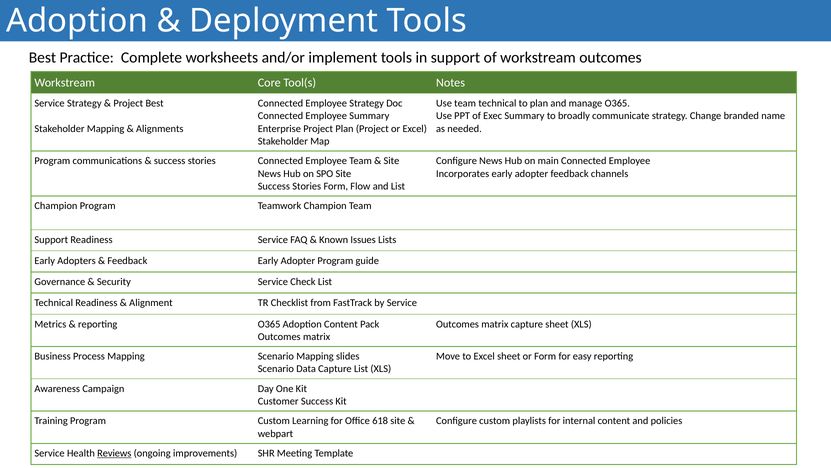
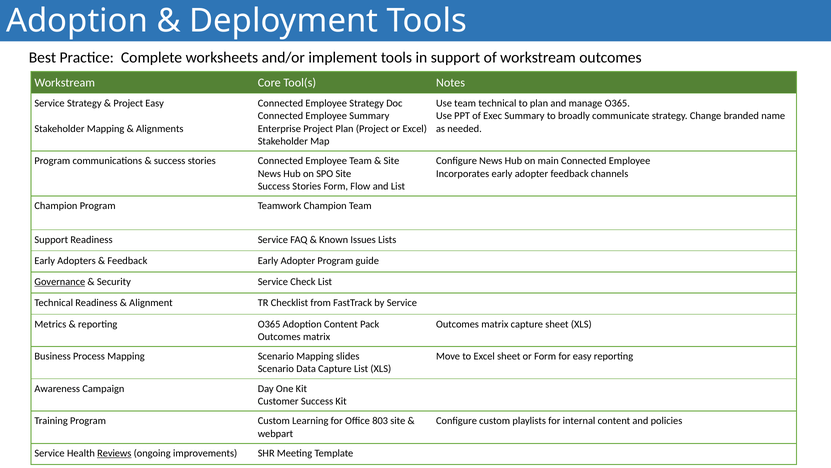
Project Best: Best -> Easy (155, 103)
Governance underline: none -> present (60, 282)
618: 618 -> 803 (380, 420)
